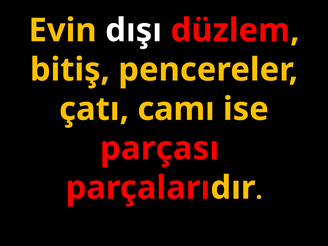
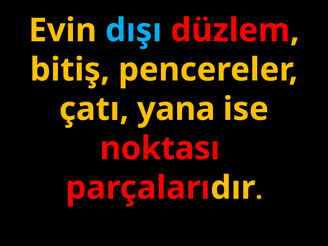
dışı colour: white -> light blue (134, 30)
camı: camı -> yana (176, 109)
parçası: parçası -> noktası (160, 148)
